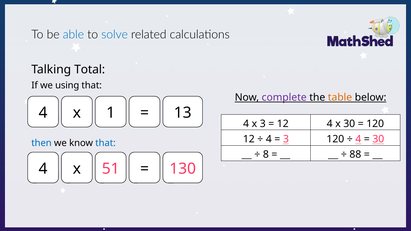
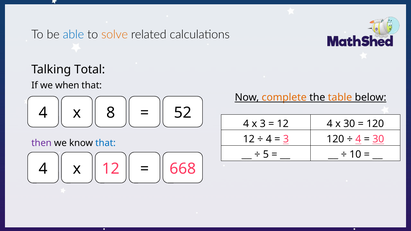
solve colour: blue -> orange (115, 35)
using: using -> when (67, 85)
complete colour: purple -> orange (284, 97)
1: 1 -> 8 (111, 113)
13: 13 -> 52 (183, 113)
then colour: blue -> purple (41, 143)
8: 8 -> 5 (266, 155)
88: 88 -> 10 (355, 155)
x 51: 51 -> 12 (111, 169)
130: 130 -> 668 (183, 169)
